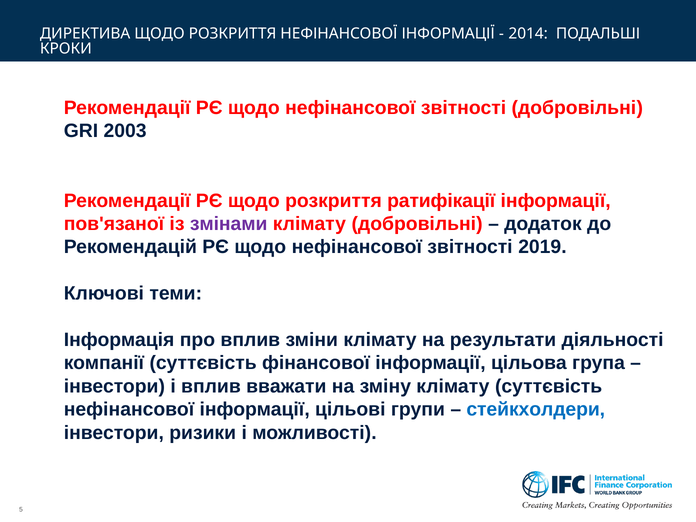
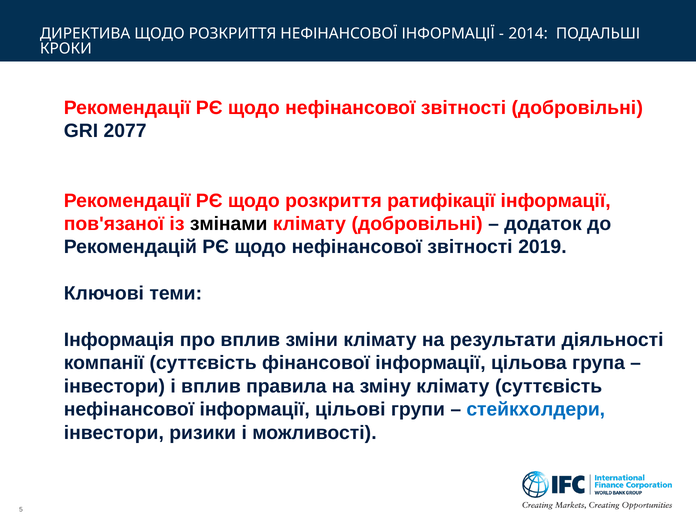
2003: 2003 -> 2077 (125, 131)
змінами colour: purple -> black (229, 224)
вважати: вважати -> правила (286, 386)
